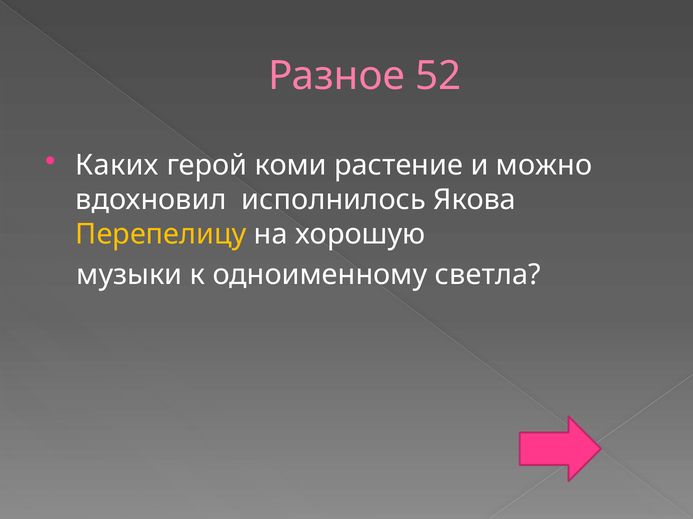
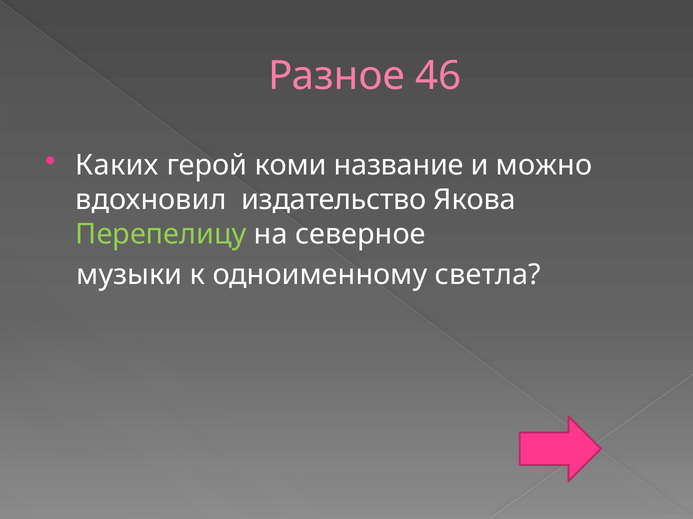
52: 52 -> 46 (438, 76)
растение: растение -> название (399, 165)
исполнилось: исполнилось -> издательство (334, 200)
Перепелицу colour: yellow -> light green (161, 235)
хорошую: хорошую -> северное (360, 235)
